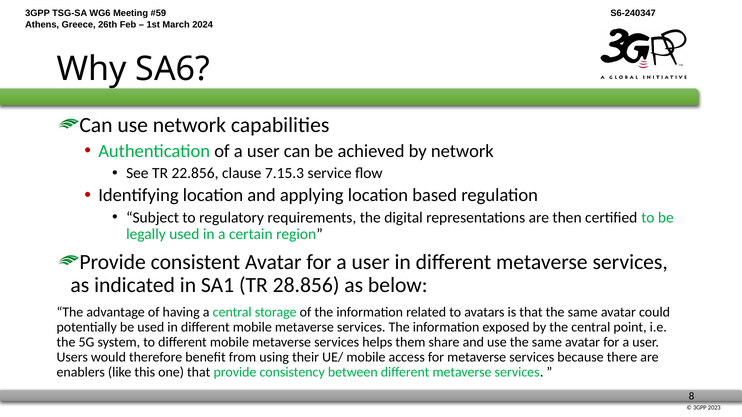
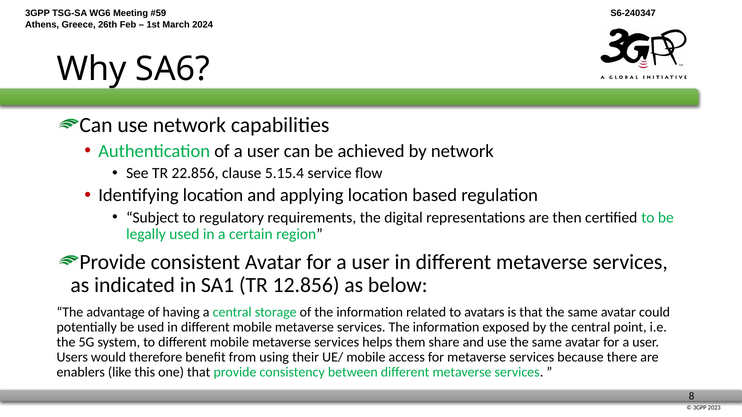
7.15.3: 7.15.3 -> 5.15.4 (285, 173)
28.856: 28.856 -> 12.856 (306, 285)
